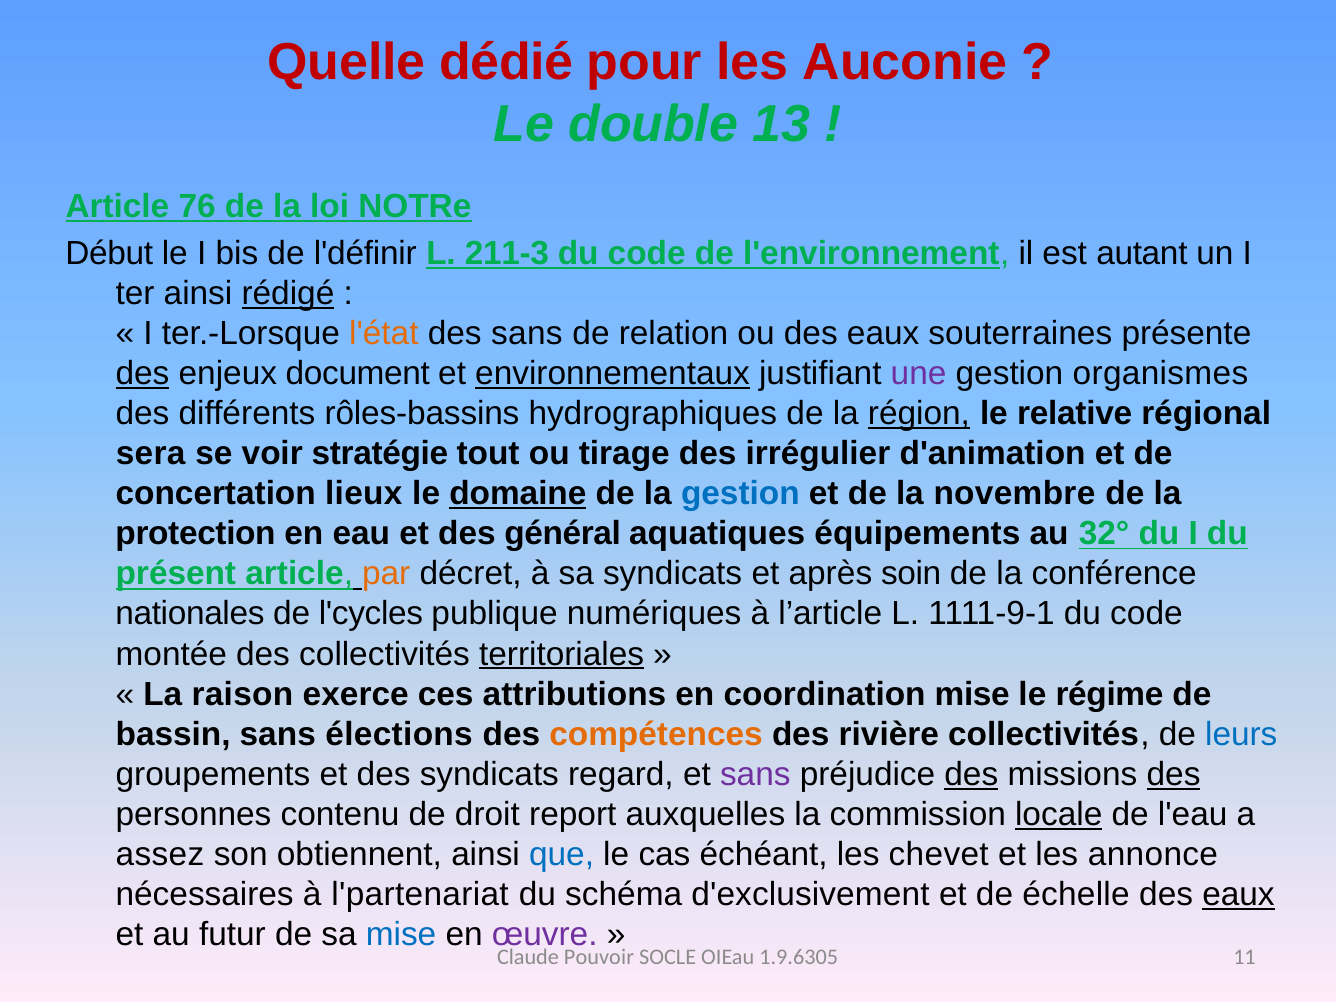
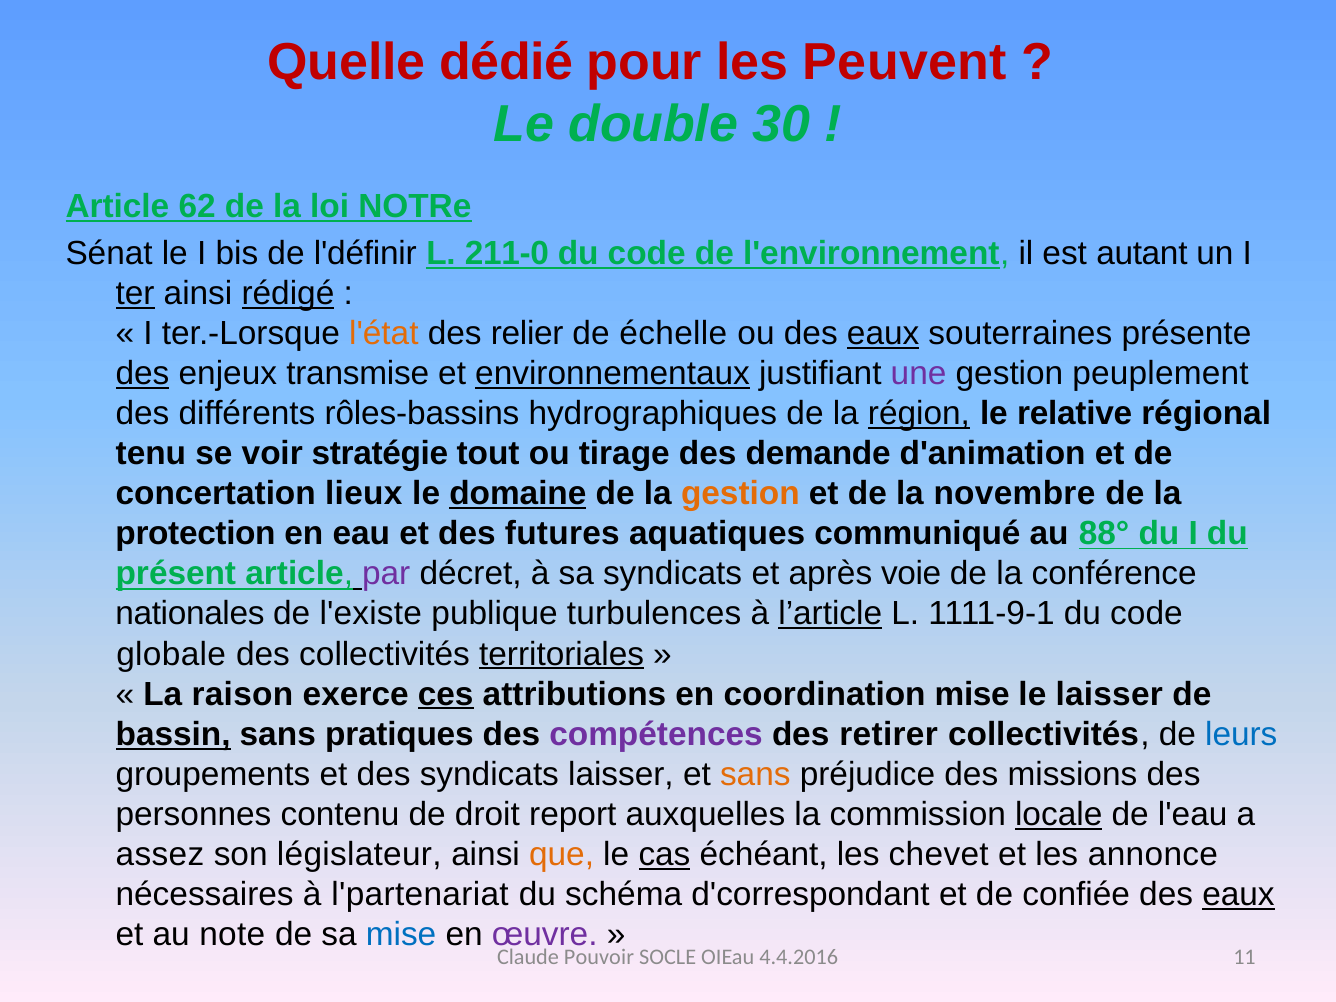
Auconie: Auconie -> Peuvent (905, 62)
13: 13 -> 30 (782, 124)
76: 76 -> 62 (197, 206)
Début: Début -> Sénat (109, 253)
211-3: 211-3 -> 211-0 (507, 253)
ter underline: none -> present (135, 293)
des sans: sans -> relier (527, 333)
relation: relation -> échelle (673, 333)
eaux underline: none -> present (883, 333)
document: document -> transmise (358, 373)
organismes: organismes -> peuplement (1161, 373)
sera: sera -> tenu (151, 454)
irrégulier: irrégulier -> demande (818, 454)
gestion colour: blue -> orange (740, 494)
général: général -> futures (562, 534)
équipements: équipements -> communiqué (917, 534)
32°: 32° -> 88° (1104, 534)
par colour: orange -> purple (386, 574)
soin: soin -> voie (911, 574)
l'cycles: l'cycles -> l'existe (371, 614)
numériques: numériques -> turbulences (654, 614)
l’article underline: none -> present (830, 614)
montée: montée -> globale (171, 654)
ces underline: none -> present (446, 694)
le régime: régime -> laisser (1109, 694)
bassin underline: none -> present (173, 734)
élections: élections -> pratiques (399, 734)
compétences colour: orange -> purple (656, 734)
rivière: rivière -> retirer (889, 734)
syndicats regard: regard -> laisser (621, 774)
sans colour: purple -> orange (755, 774)
des underline: present -> none (971, 774)
des underline: present -> none (1174, 774)
obtiennent: obtiennent -> législateur (359, 854)
que colour: blue -> orange (562, 854)
cas underline: none -> present (664, 854)
d'exclusivement: d'exclusivement -> d'correspondant (811, 895)
échelle: échelle -> confiée (1076, 895)
futur: futur -> note (232, 935)
1.9.6305: 1.9.6305 -> 4.4.2016 (799, 957)
